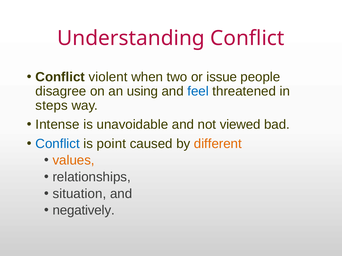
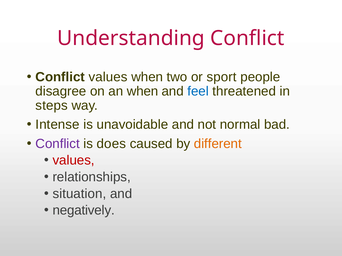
Conflict violent: violent -> values (108, 77)
issue: issue -> sport (222, 77)
an using: using -> when (142, 91)
viewed: viewed -> normal (240, 125)
Conflict colour: blue -> purple (58, 144)
point: point -> does (111, 144)
values colour: orange -> red (74, 161)
